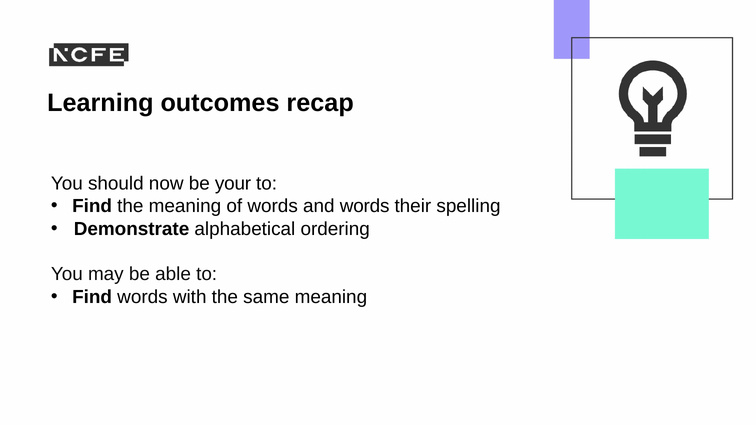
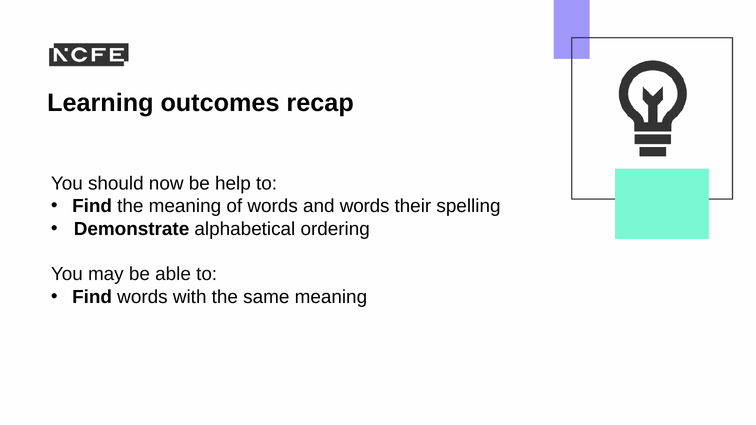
your: your -> help (233, 184)
